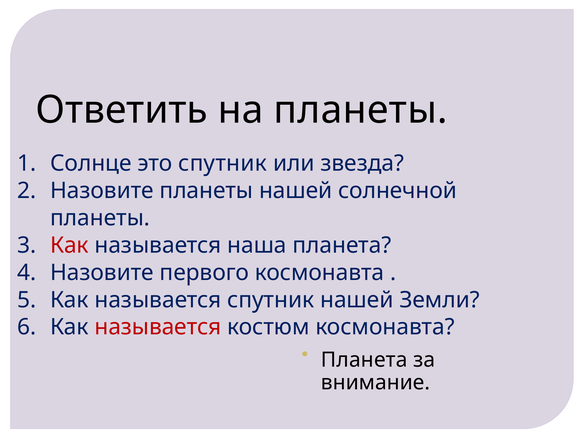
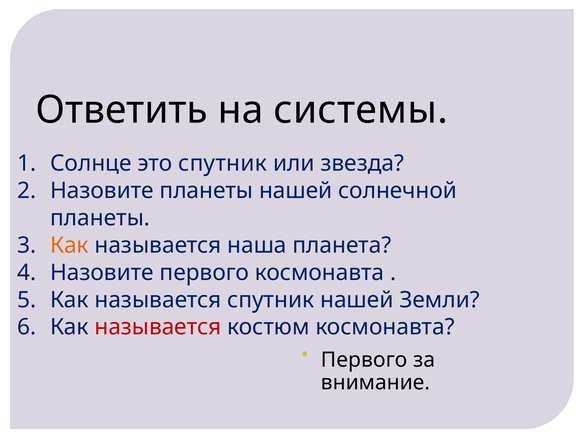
на планеты: планеты -> системы (361, 110)
Как colour: red -> orange (69, 245)
Планета: Планета -> Первого (364, 360)
